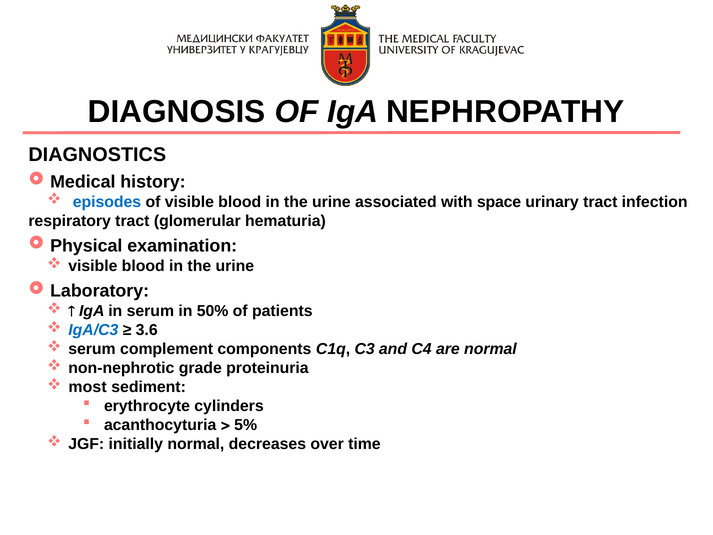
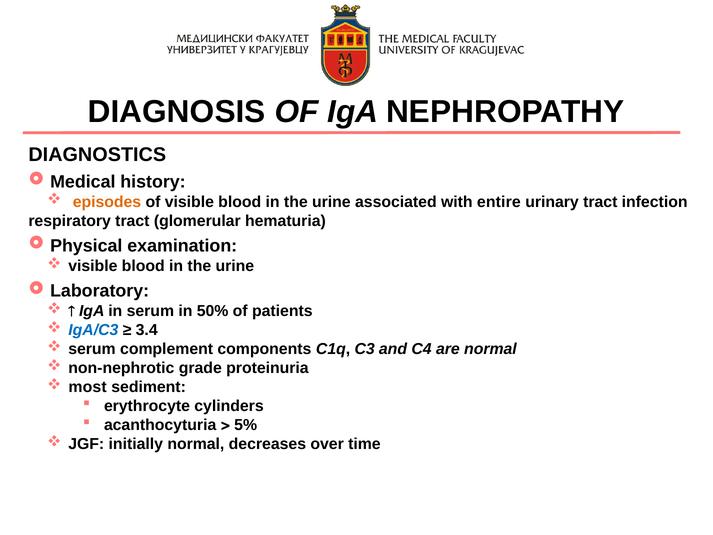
episodes colour: blue -> orange (107, 202)
space: space -> entire (499, 202)
3.6: 3.6 -> 3.4 (147, 330)
